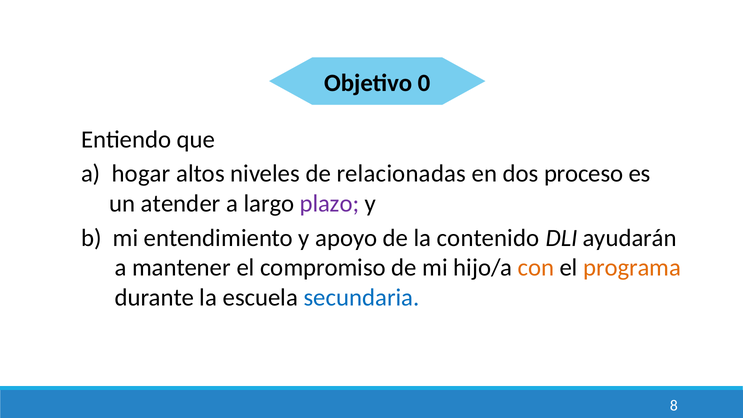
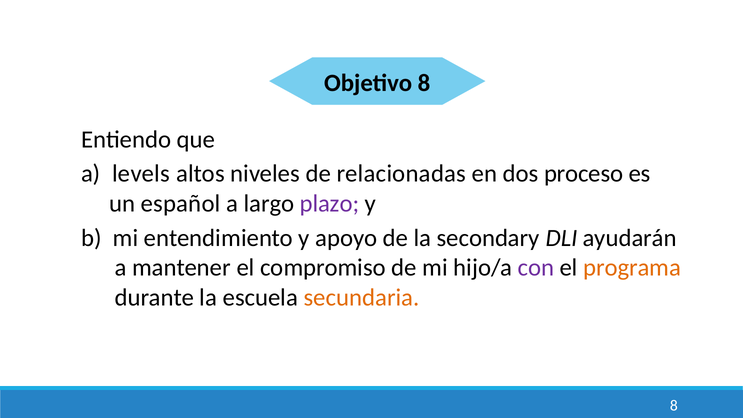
Objetivo 0: 0 -> 8 (424, 83)
hogar: hogar -> levels (141, 174)
atender: atender -> español (181, 203)
contenido: contenido -> secondary (488, 238)
con colour: orange -> purple (536, 268)
secundaria colour: blue -> orange (362, 297)
